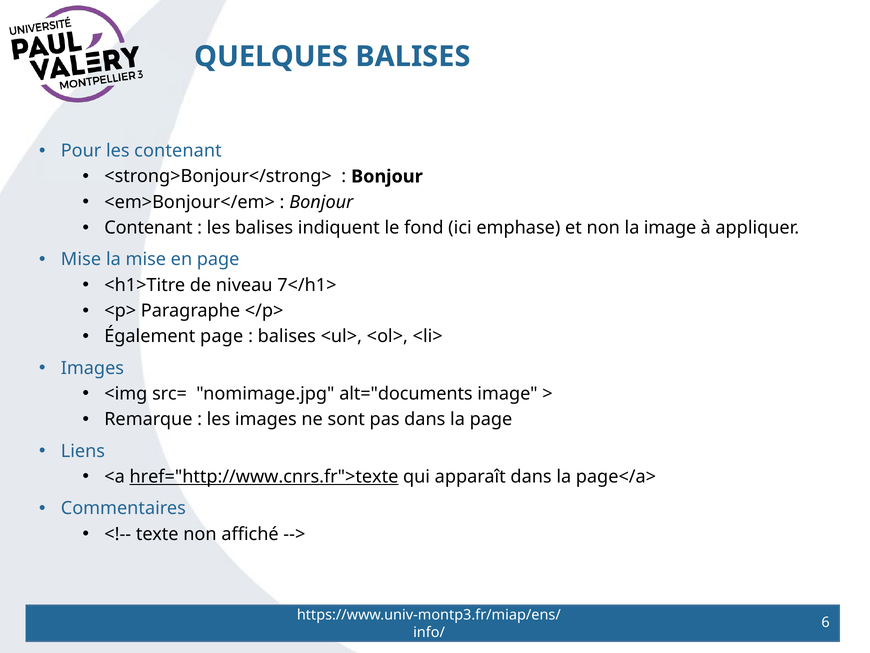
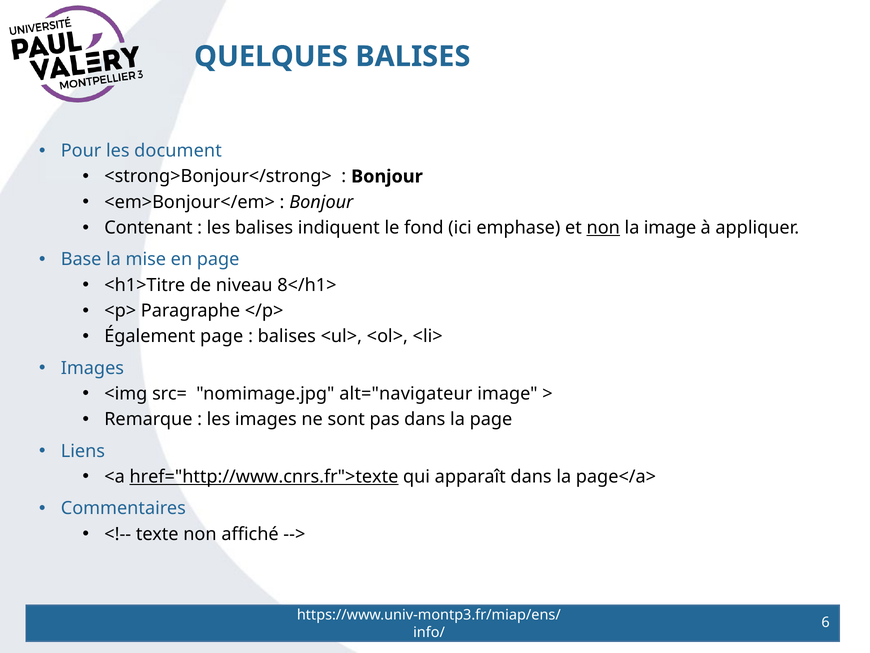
les contenant: contenant -> document (178, 151)
non underline: none -> present (603, 228)
Mise: Mise -> Base (81, 259)
7</h1>: 7</h1> -> 8</h1> (307, 285)
alt="documents: alt="documents -> alt="navigateur (406, 393)
